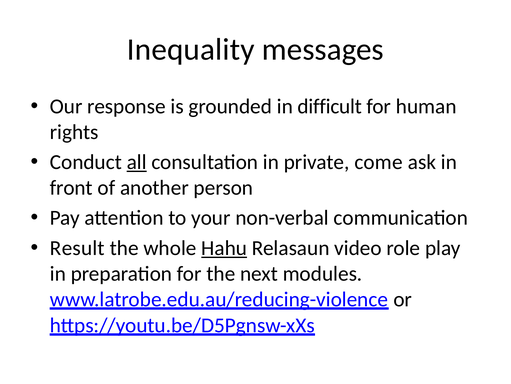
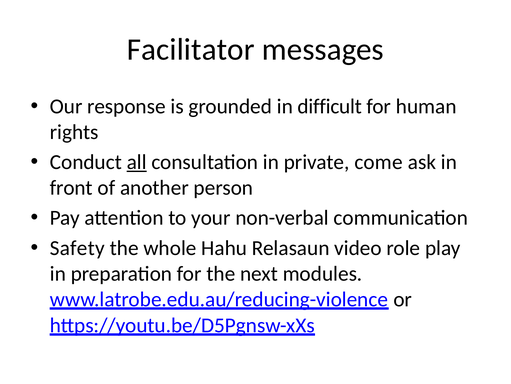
Inequality: Inequality -> Facilitator (191, 49)
Result: Result -> Safety (77, 248)
Hahu underline: present -> none (224, 248)
